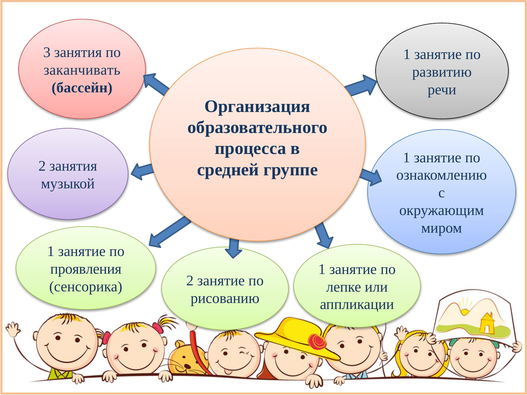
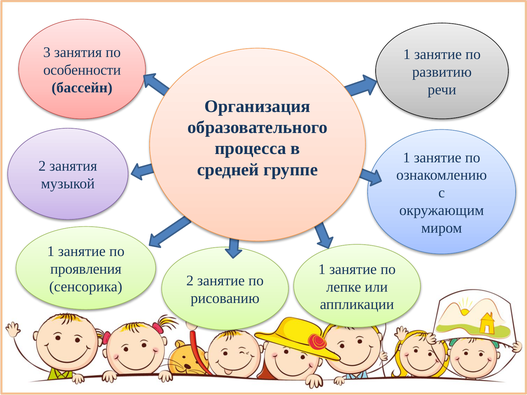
заканчивать: заканчивать -> особенности (82, 70)
